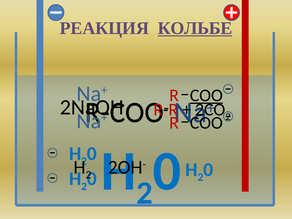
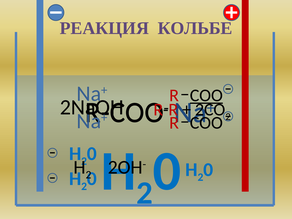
КОЛЬБЕ underline: present -> none (195, 28)
